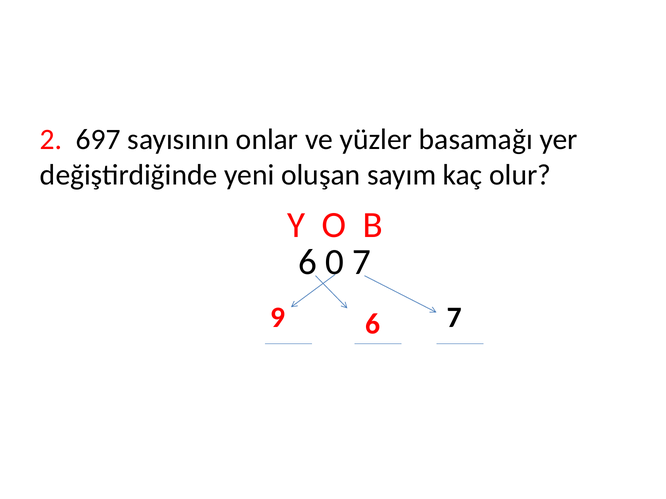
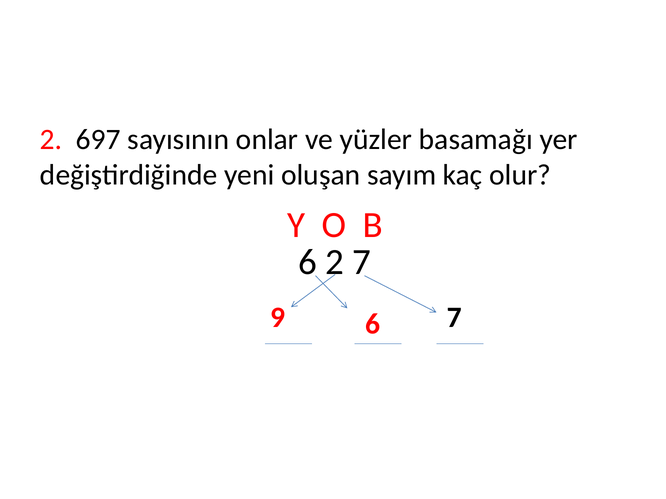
6 0: 0 -> 2 (334, 262)
